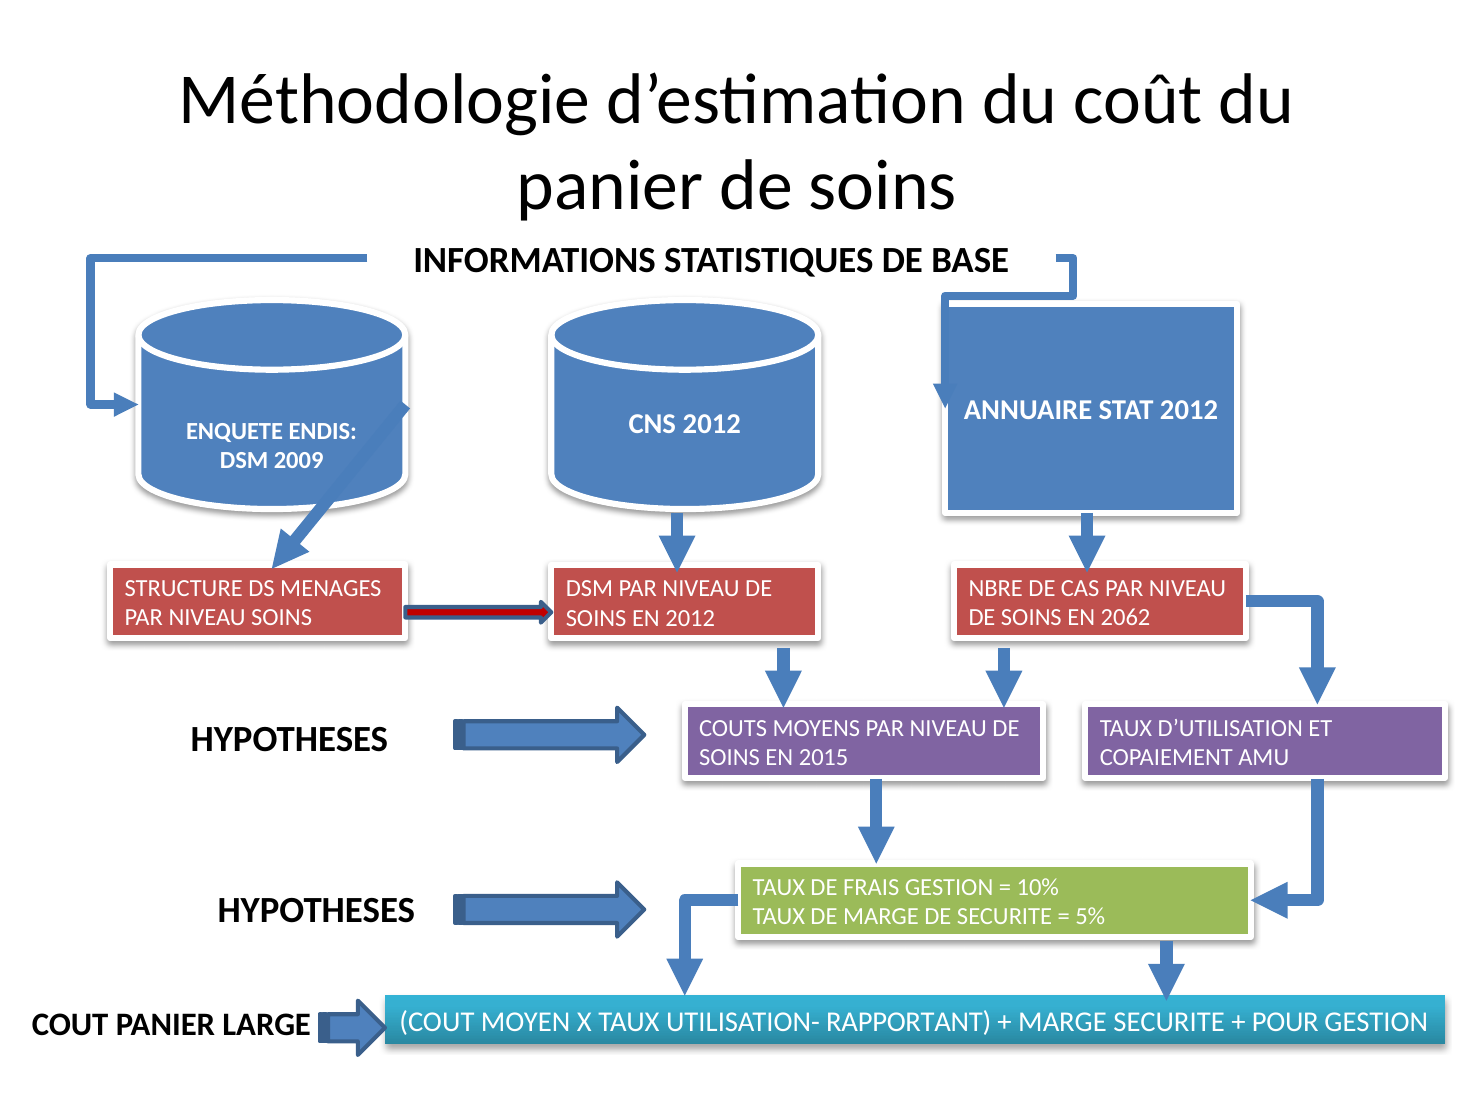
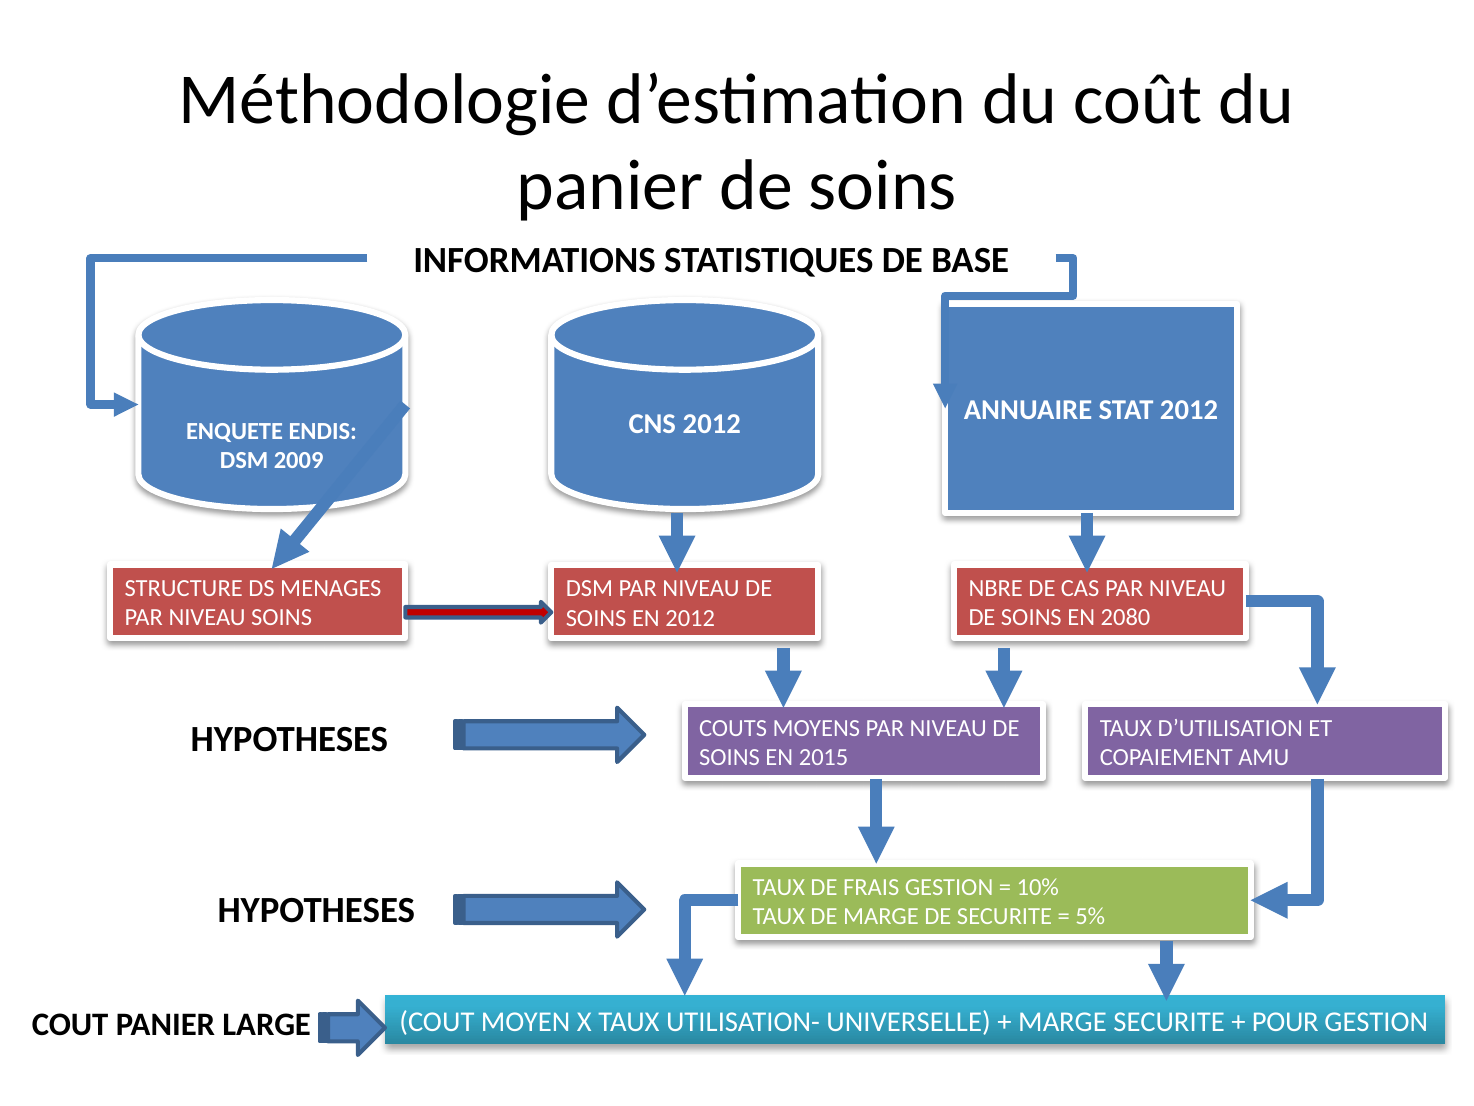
2062: 2062 -> 2080 (1126, 617)
RAPPORTANT: RAPPORTANT -> UNIVERSELLE (909, 1021)
